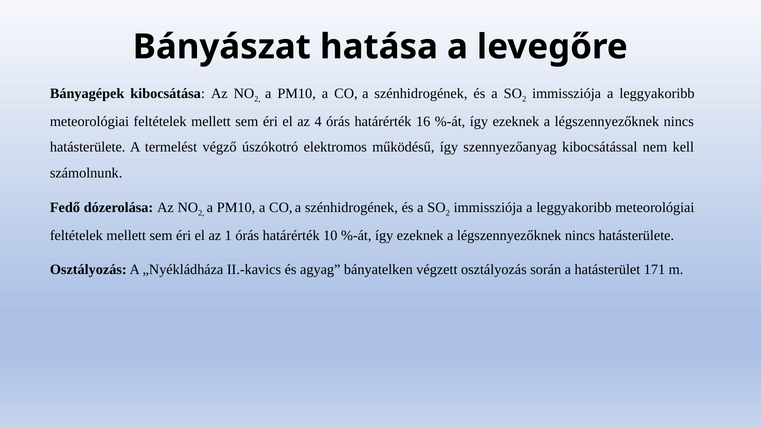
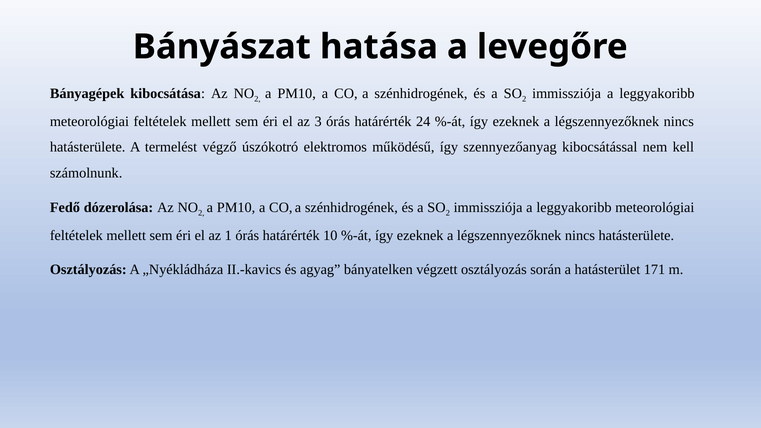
4: 4 -> 3 (318, 122)
16: 16 -> 24 (423, 122)
